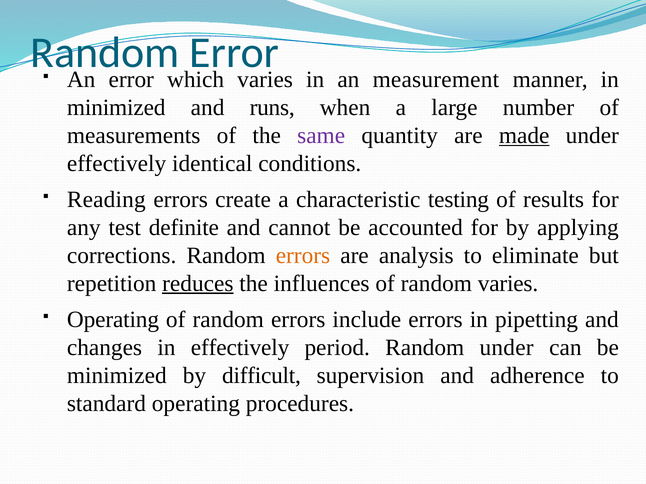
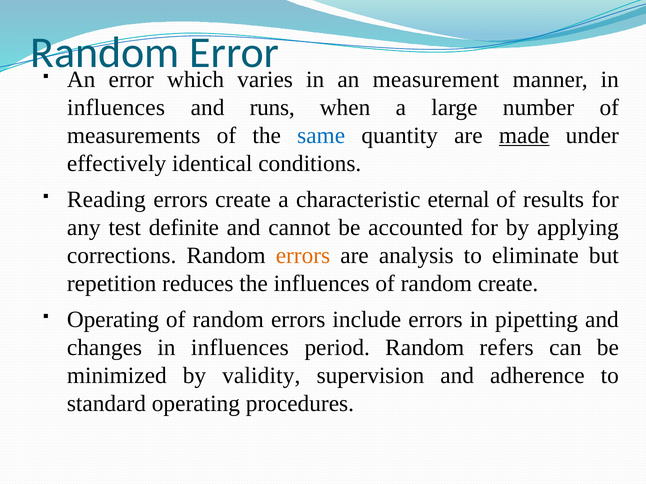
minimized: minimized -> influences (116, 108)
same colour: purple -> blue (321, 136)
testing: testing -> eternal (459, 200)
reduces underline: present -> none (198, 284)
random varies: varies -> create (508, 284)
changes in effectively: effectively -> influences (240, 348)
Random under: under -> refers (507, 348)
difficult: difficult -> validity (261, 376)
